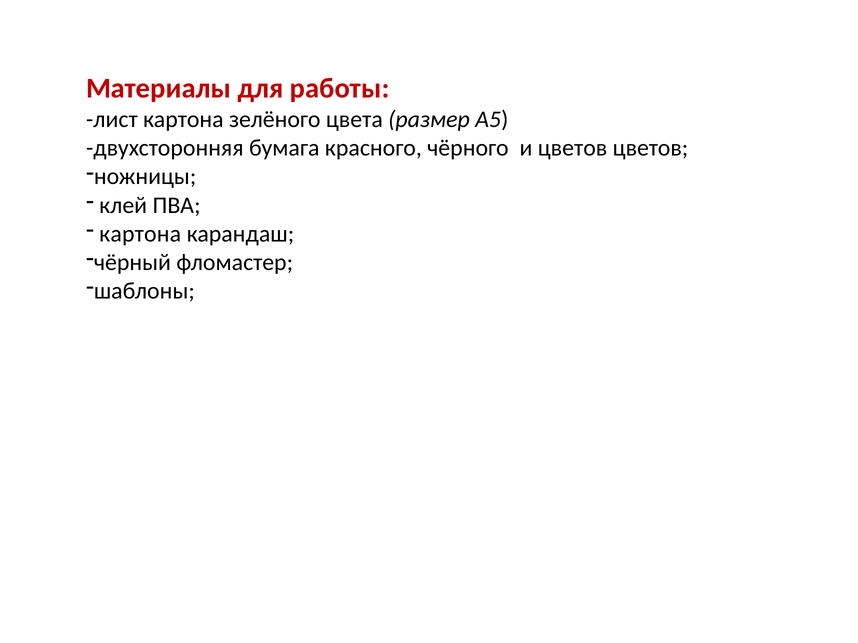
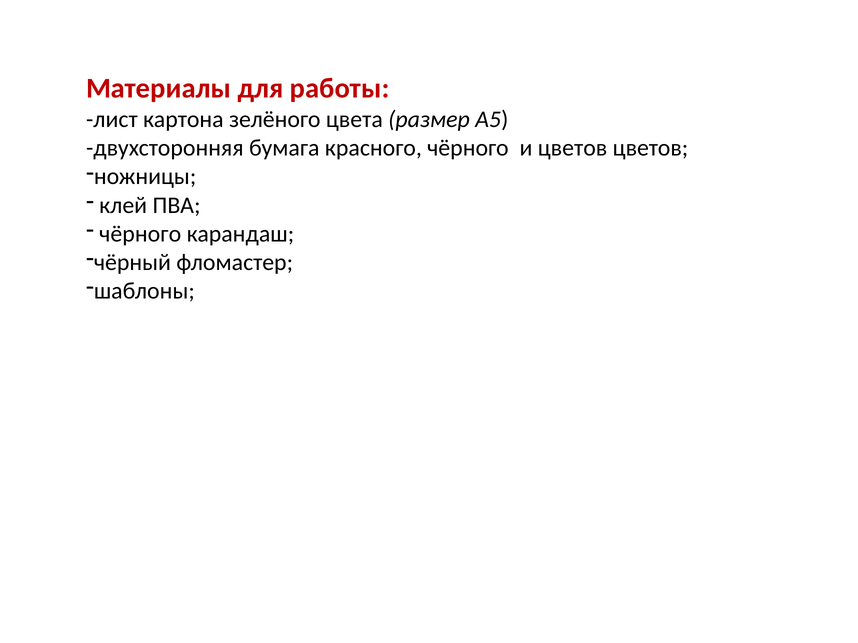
картона: картона -> чёрного (140, 234)
